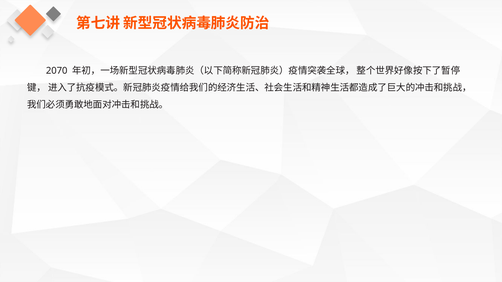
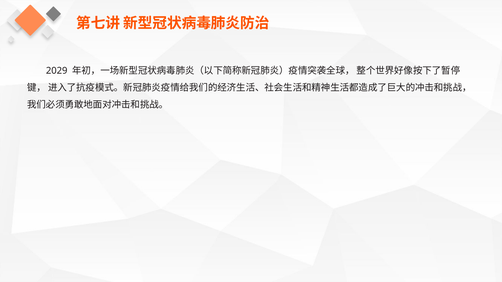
2070: 2070 -> 2029 (57, 71)
